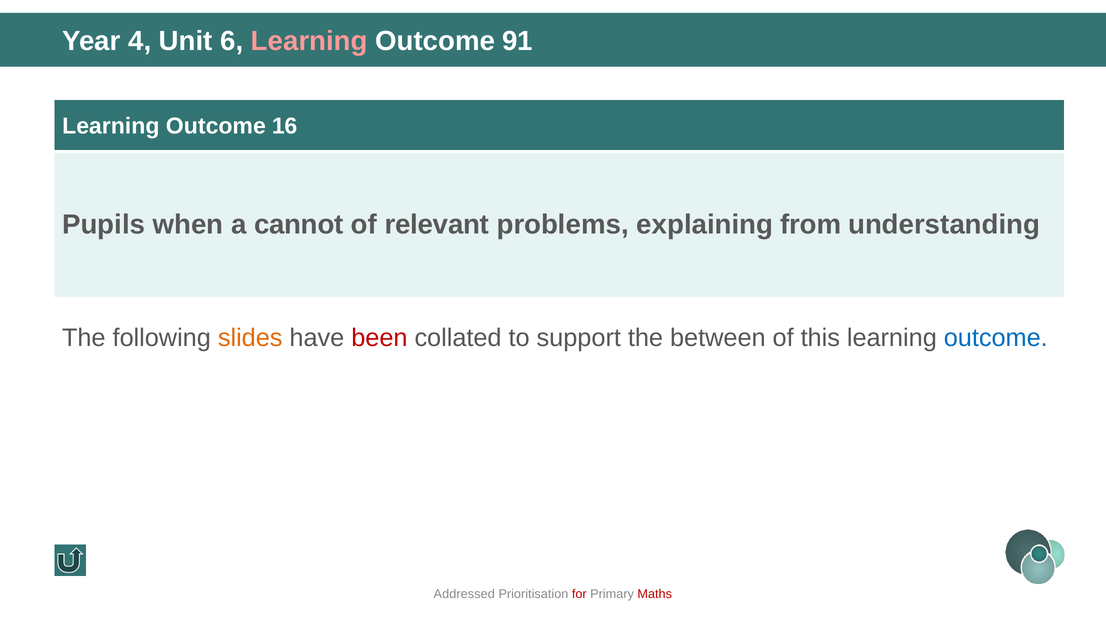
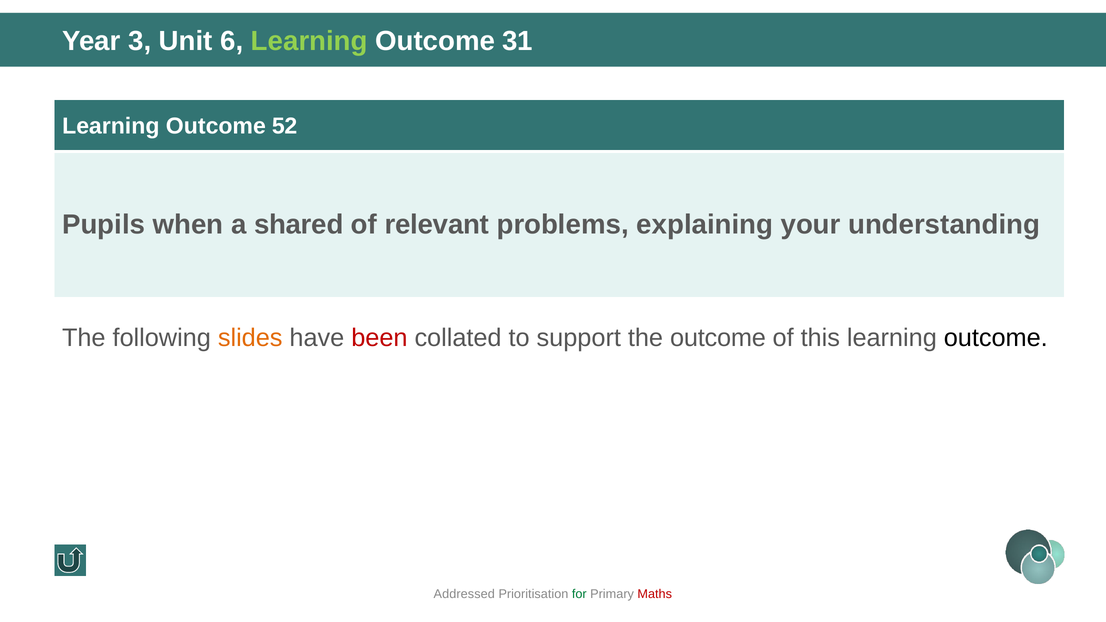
4: 4 -> 3 (140, 41)
Learning colour: pink -> light green (309, 41)
91: 91 -> 31 (517, 41)
16: 16 -> 52 (285, 126)
cannot: cannot -> shared (299, 225)
from: from -> your (811, 225)
the between: between -> outcome (718, 338)
outcome colour: blue -> black (996, 338)
for colour: red -> green (579, 594)
